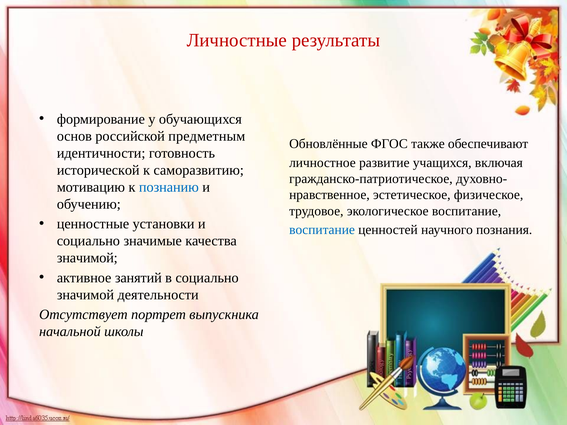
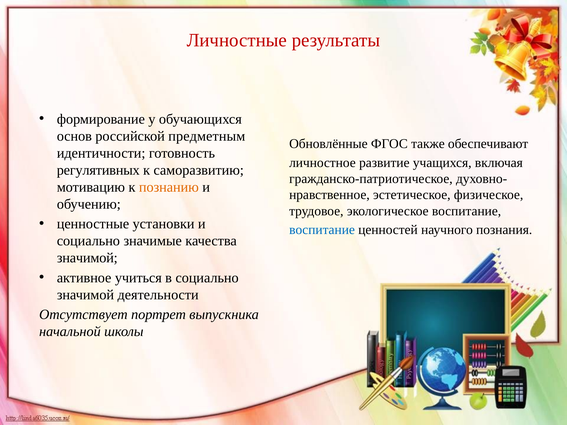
исторической: исторической -> регулятивных (98, 170)
познанию colour: blue -> orange (169, 187)
занятий: занятий -> учиться (138, 278)
